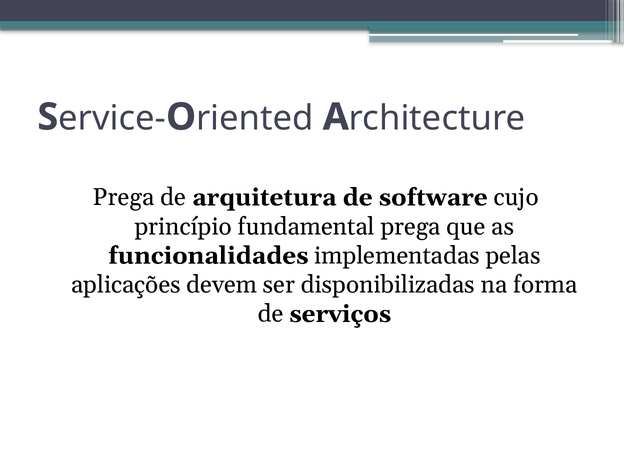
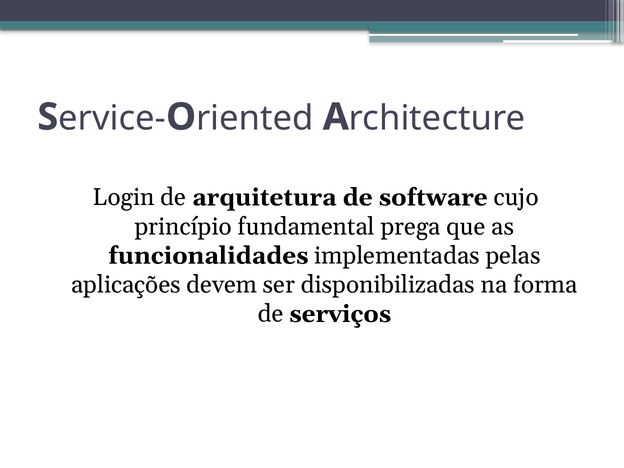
Prega: Prega -> Login (124, 197)
